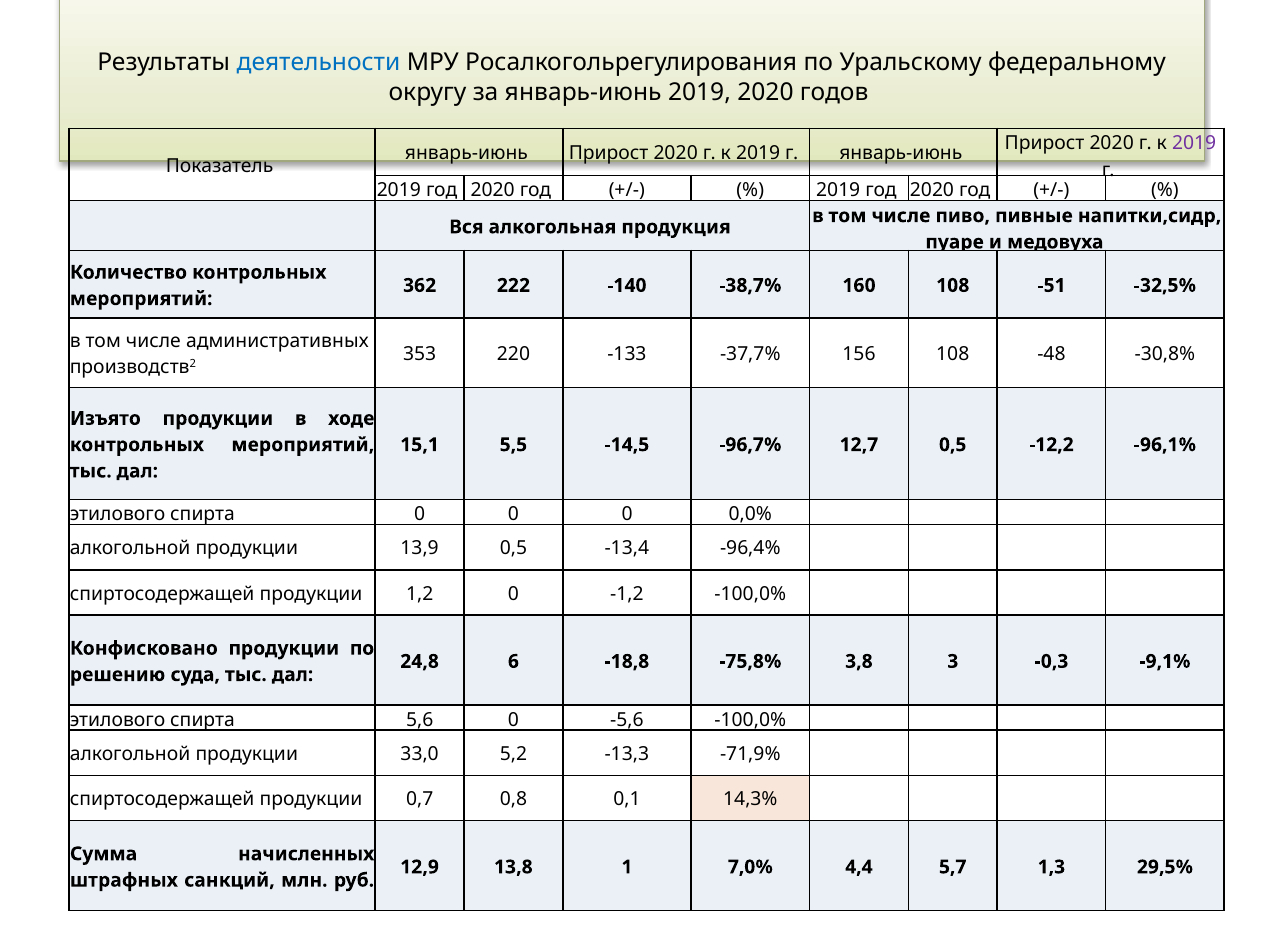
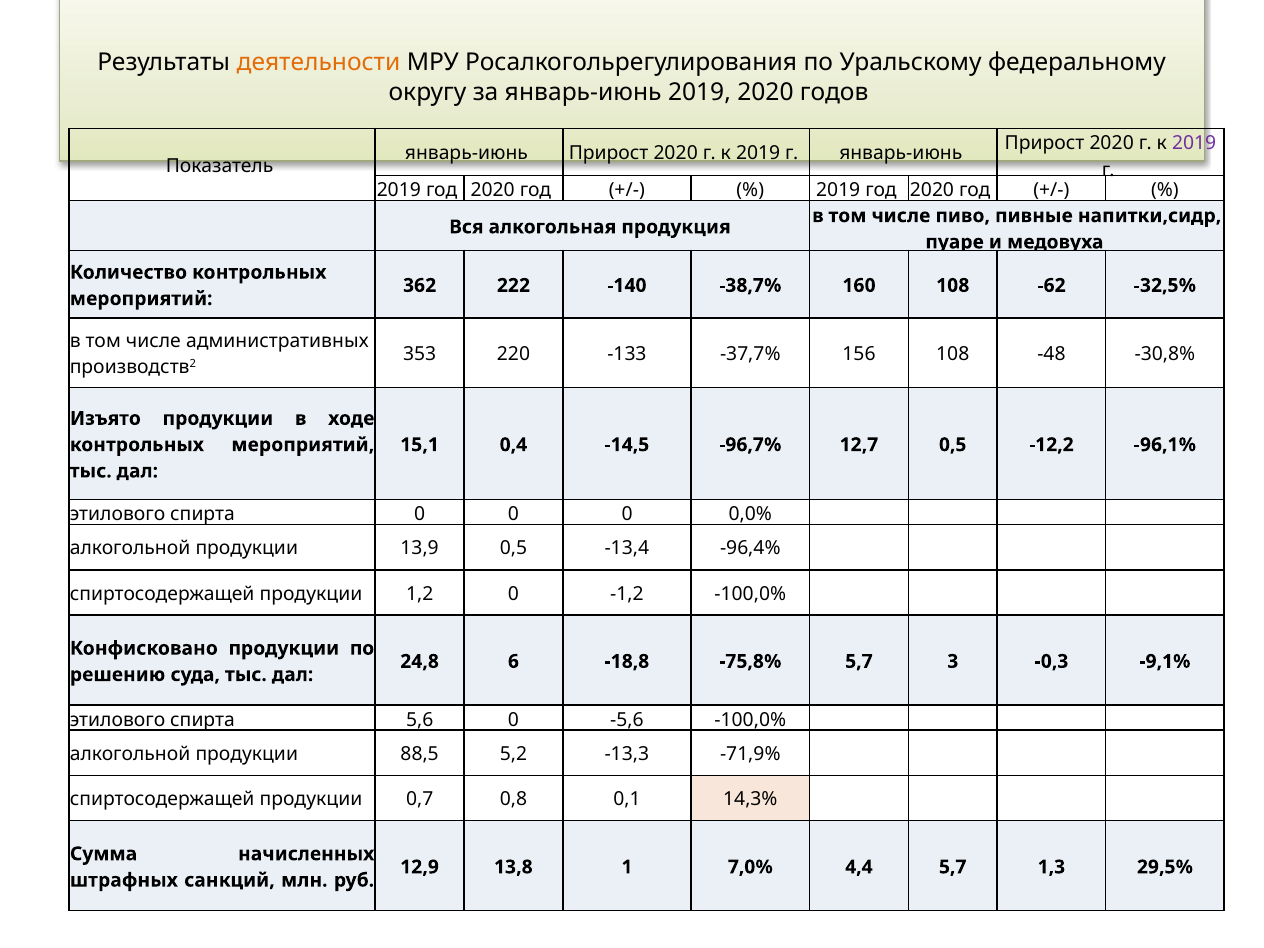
деятельности colour: blue -> orange (318, 63)
-51: -51 -> -62 (1052, 285)
5,5: 5,5 -> 0,4 (513, 445)
-75,8% 3,8: 3,8 -> 5,7 (859, 661)
33,0: 33,0 -> 88,5 (420, 754)
